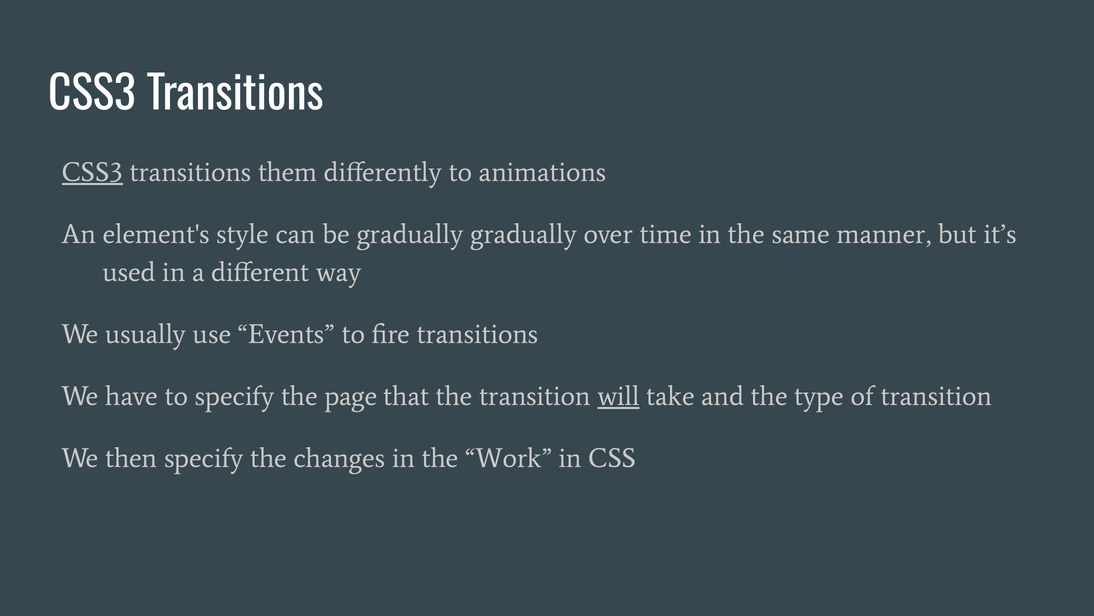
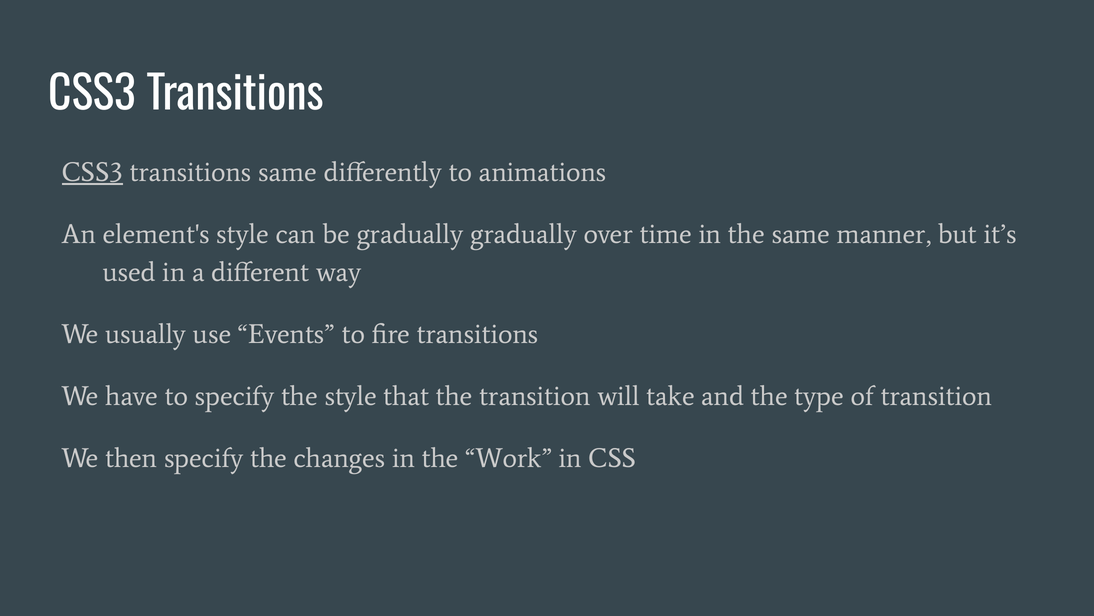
transitions them: them -> same (288, 172)
the page: page -> style (351, 396)
will underline: present -> none (619, 396)
